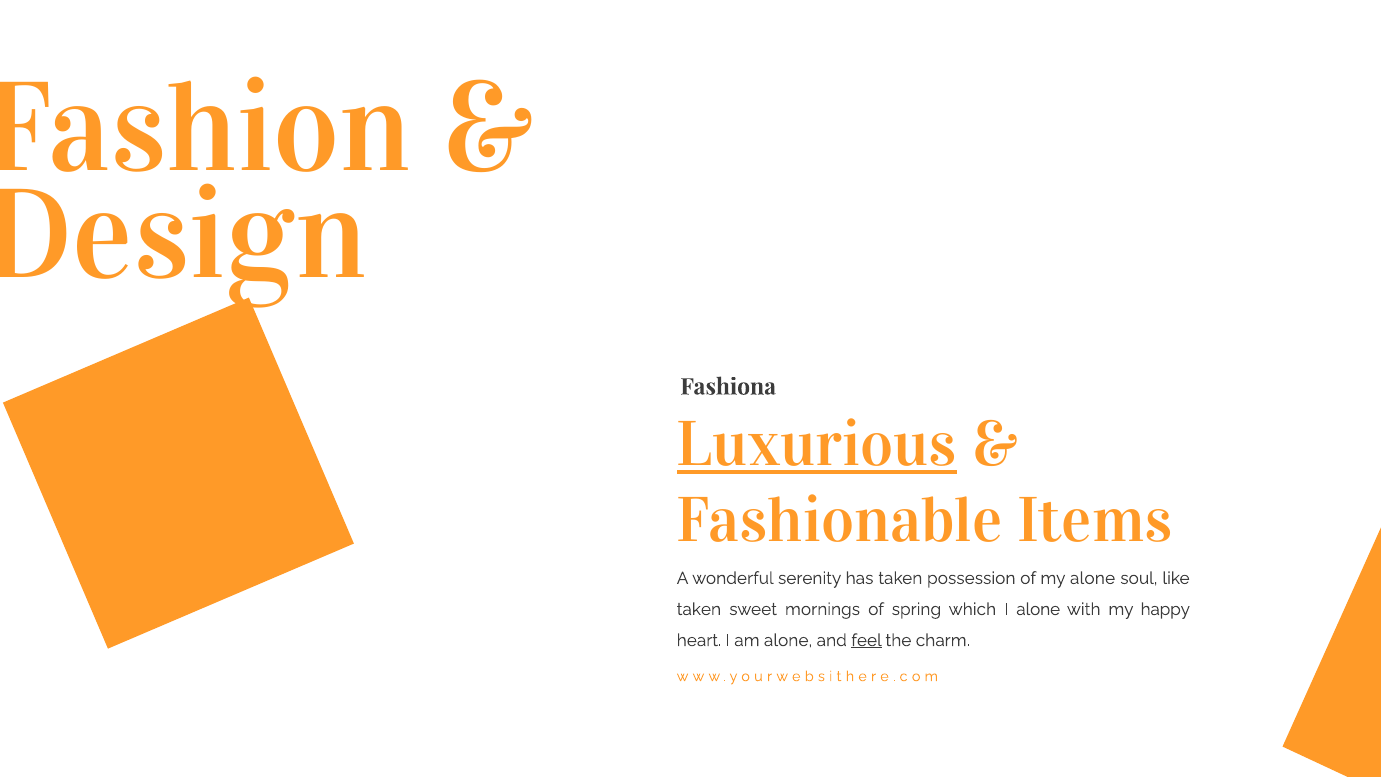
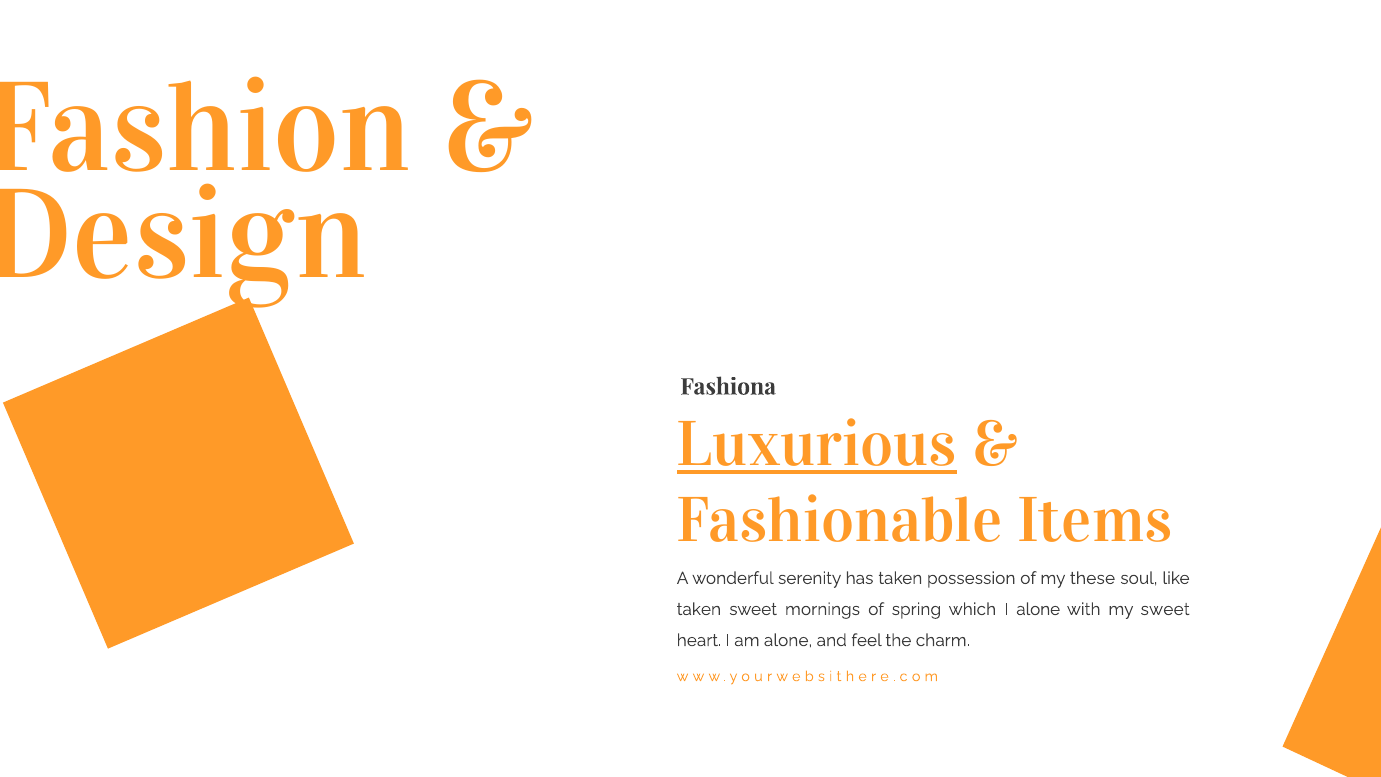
my alone: alone -> these (1093, 578)
my happy: happy -> sweet (1165, 609)
feel underline: present -> none (866, 640)
